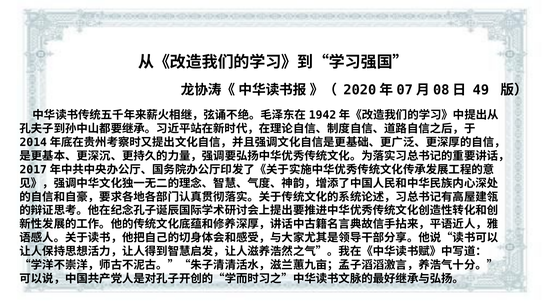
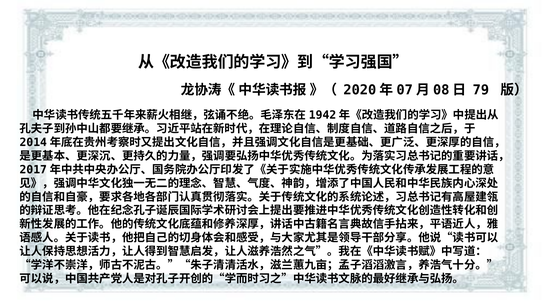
49: 49 -> 79 (481, 90)
